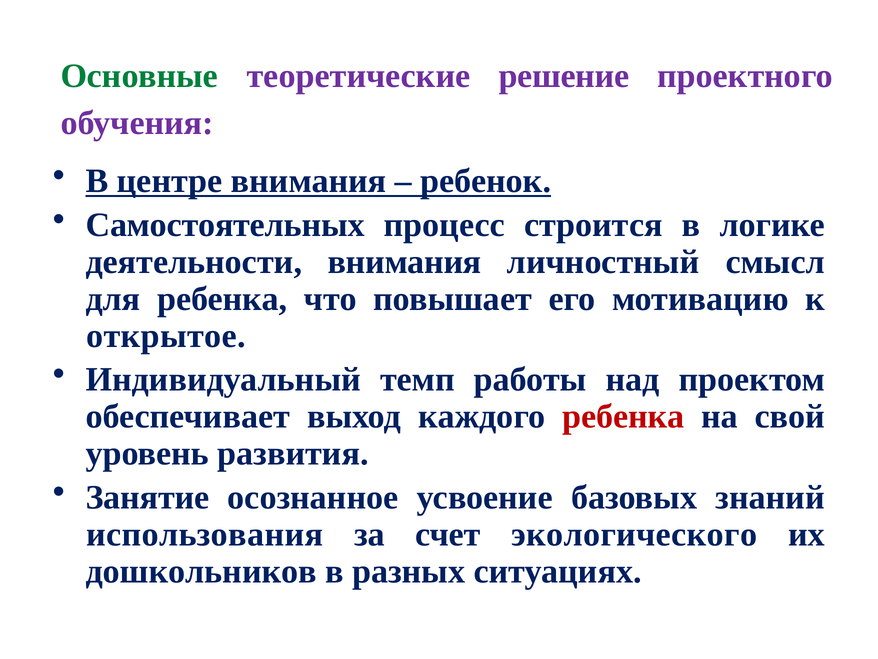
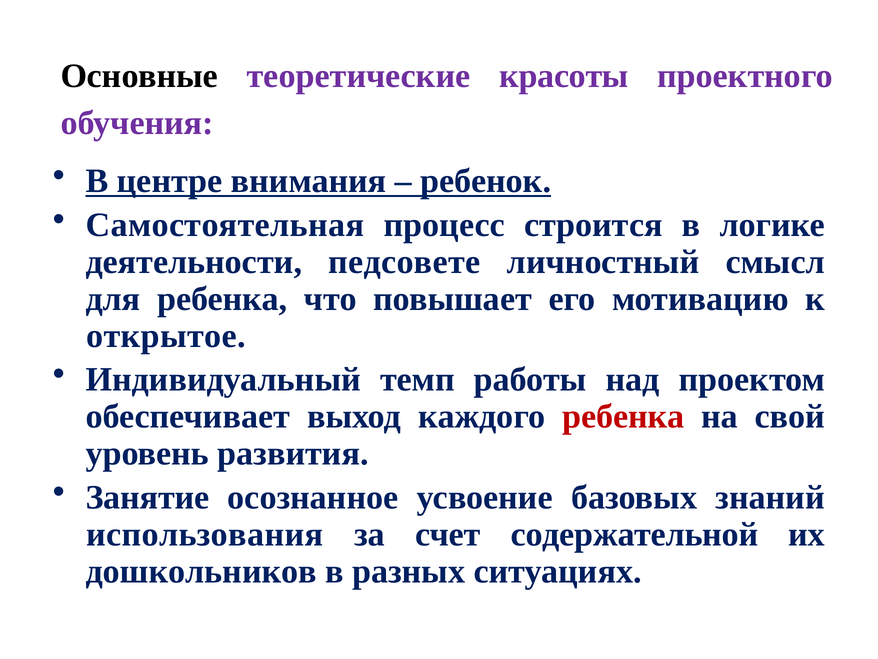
Основные colour: green -> black (139, 76)
решение: решение -> красоты (564, 76)
Самостоятельных: Самостоятельных -> Самостоятельная (225, 225)
деятельности внимания: внимания -> педсовете (404, 262)
экологического: экологического -> содержательной (635, 534)
